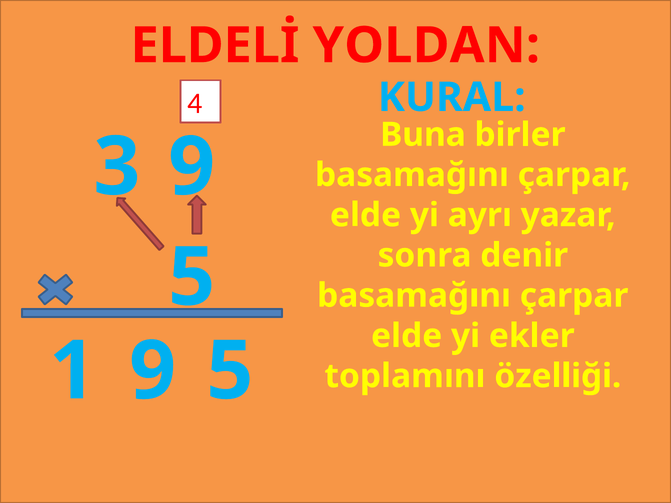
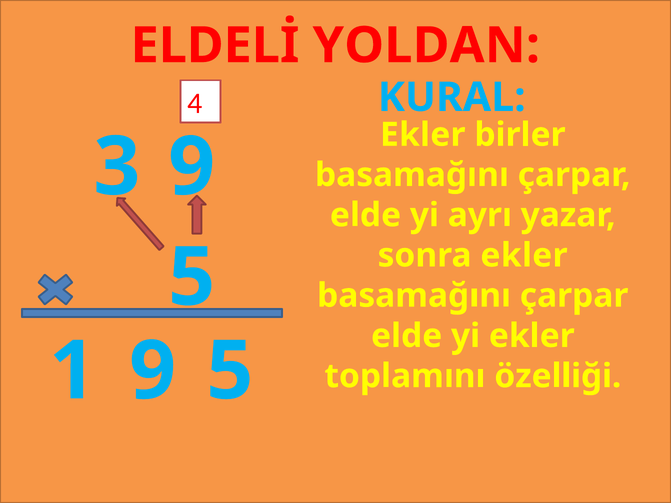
Buna: Buna -> Ekler (423, 135)
sonra denir: denir -> ekler (524, 256)
